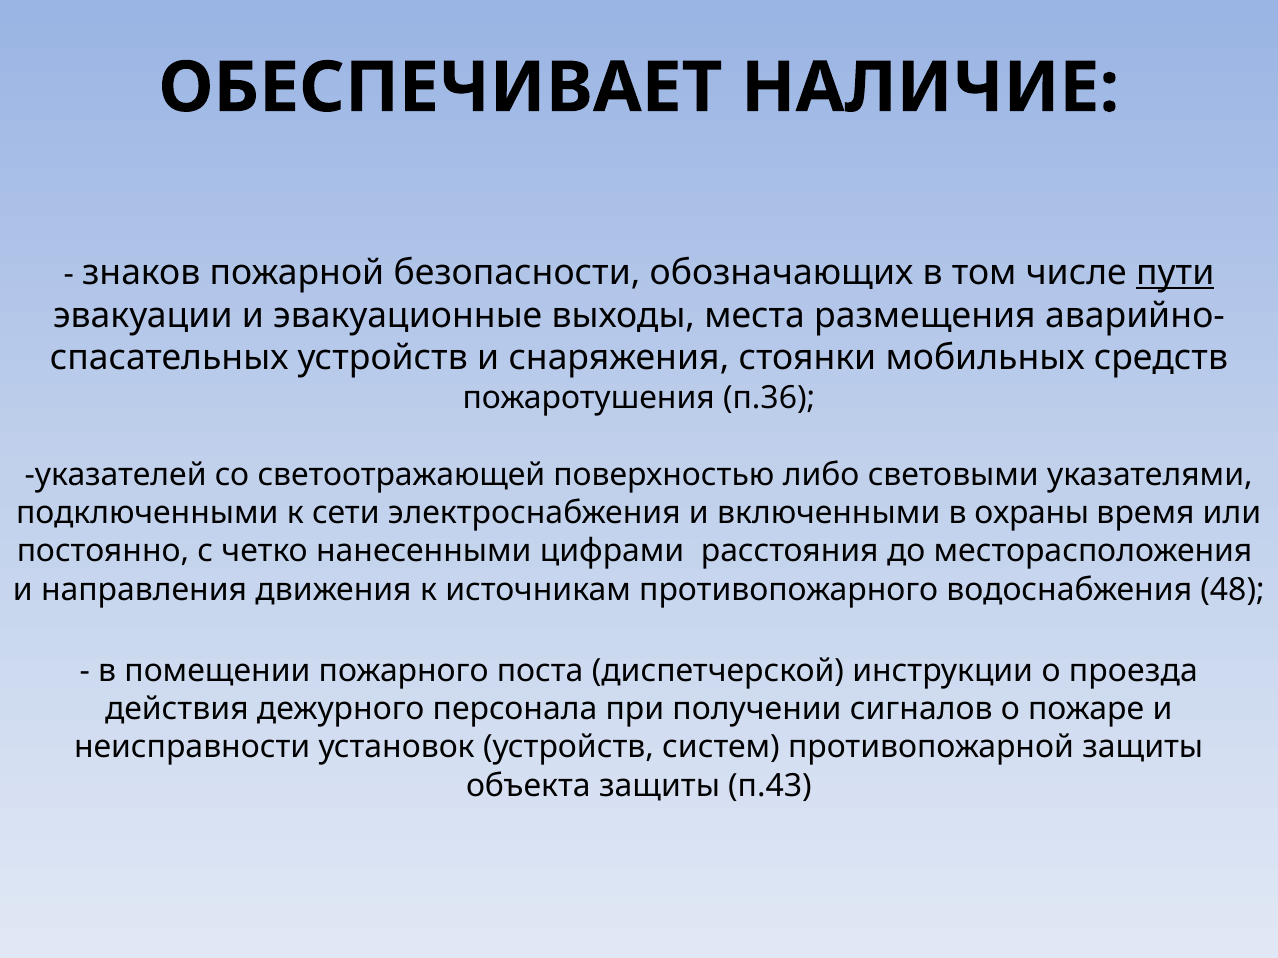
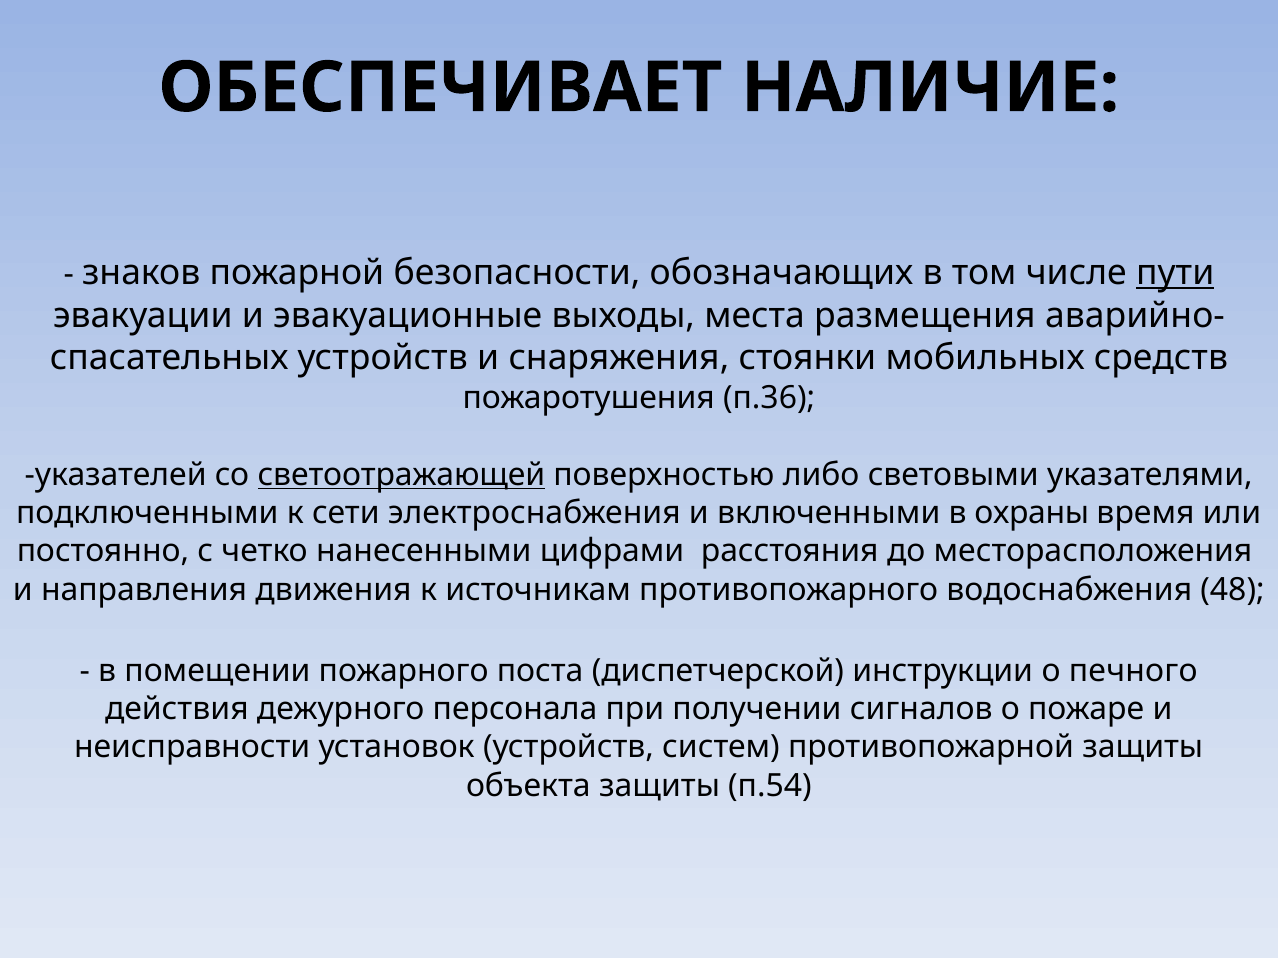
светоотражающей underline: none -> present (401, 475)
проезда: проезда -> печного (1133, 671)
п.43: п.43 -> п.54 (770, 786)
